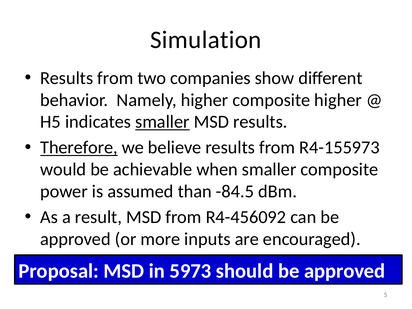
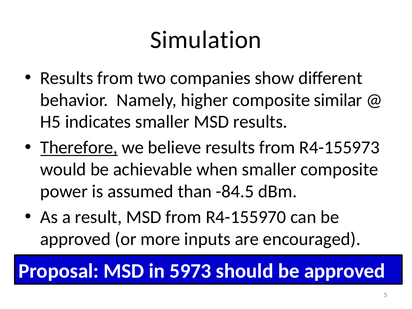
composite higher: higher -> similar (338, 100)
smaller underline: present -> none (162, 122)
R4-456092: R4-456092 -> R4-155970 (246, 217)
